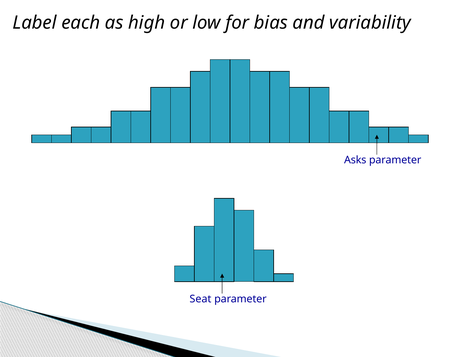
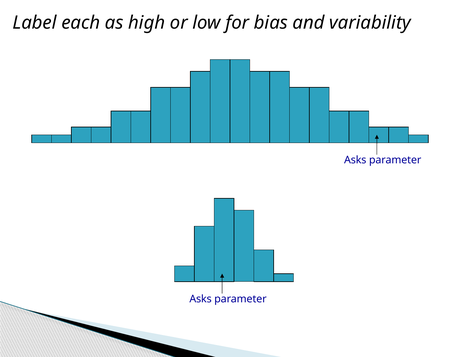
Seat: Seat -> Asks (201, 299)
